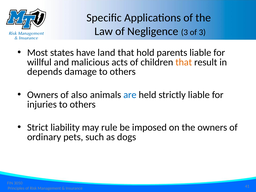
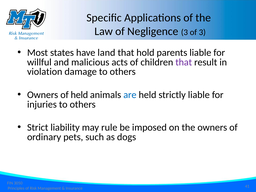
that colour: orange -> purple (184, 62)
depends: depends -> violation (45, 72)
of also: also -> held (79, 95)
